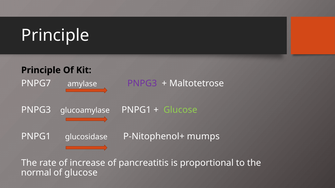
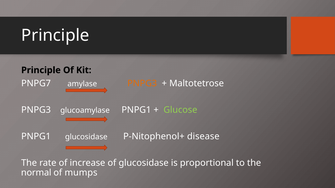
PNPG3 colour: purple -> orange (142, 84)
mumps: mumps -> disease (203, 137)
of pancreatitis: pancreatitis -> glucosidase (144, 163)
of glucose: glucose -> mumps (81, 173)
